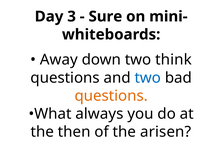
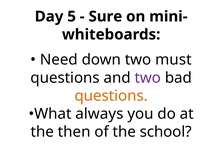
3: 3 -> 5 (72, 17)
Away: Away -> Need (59, 60)
think: think -> must (173, 60)
two colour: blue -> purple (148, 78)
arisen: arisen -> school (166, 132)
